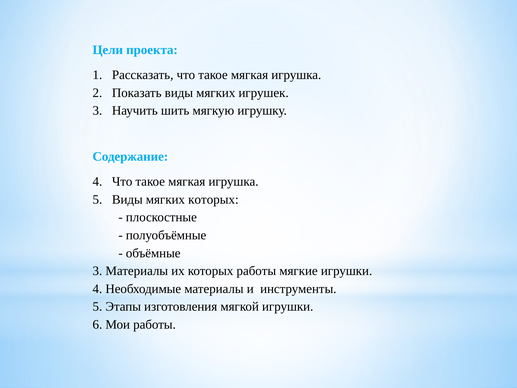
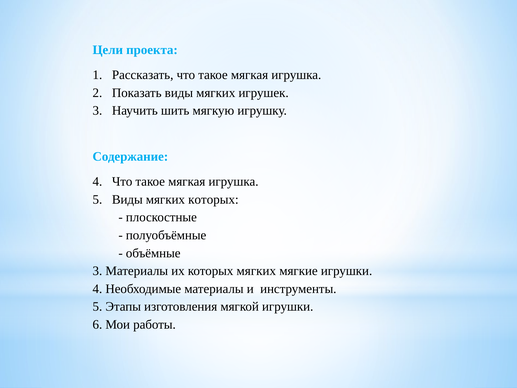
которых работы: работы -> мягких (256, 271)
